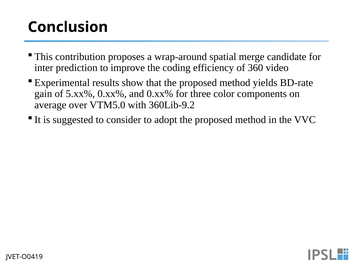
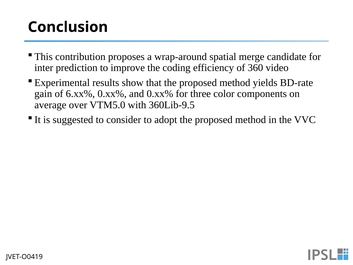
5.xx%: 5.xx% -> 6.xx% (80, 94)
360Lib-9.2: 360Lib-9.2 -> 360Lib-9.5 (172, 105)
